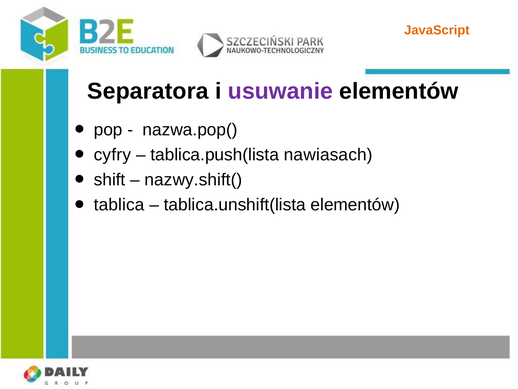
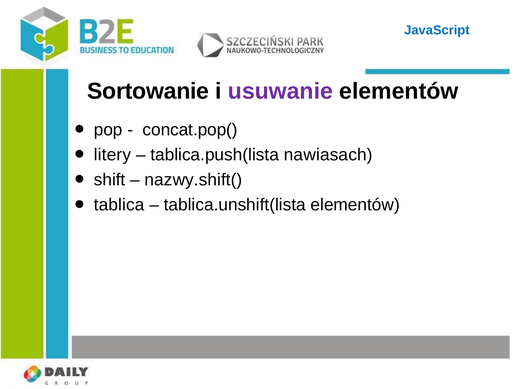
JavaScript colour: orange -> blue (437, 30)
Separatora: Separatora -> Sortowanie (148, 91)
nazwa.pop(: nazwa.pop( -> concat.pop( (190, 130)
cyfry: cyfry -> litery (112, 155)
